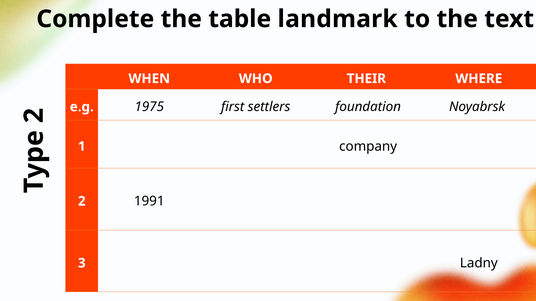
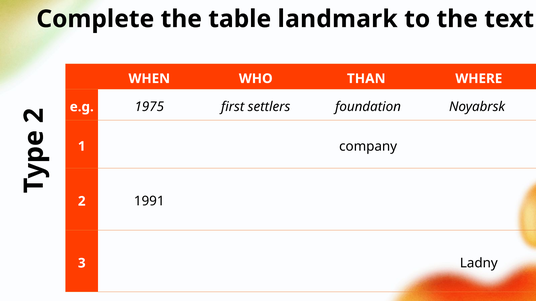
THEIR: THEIR -> THAN (366, 79)
